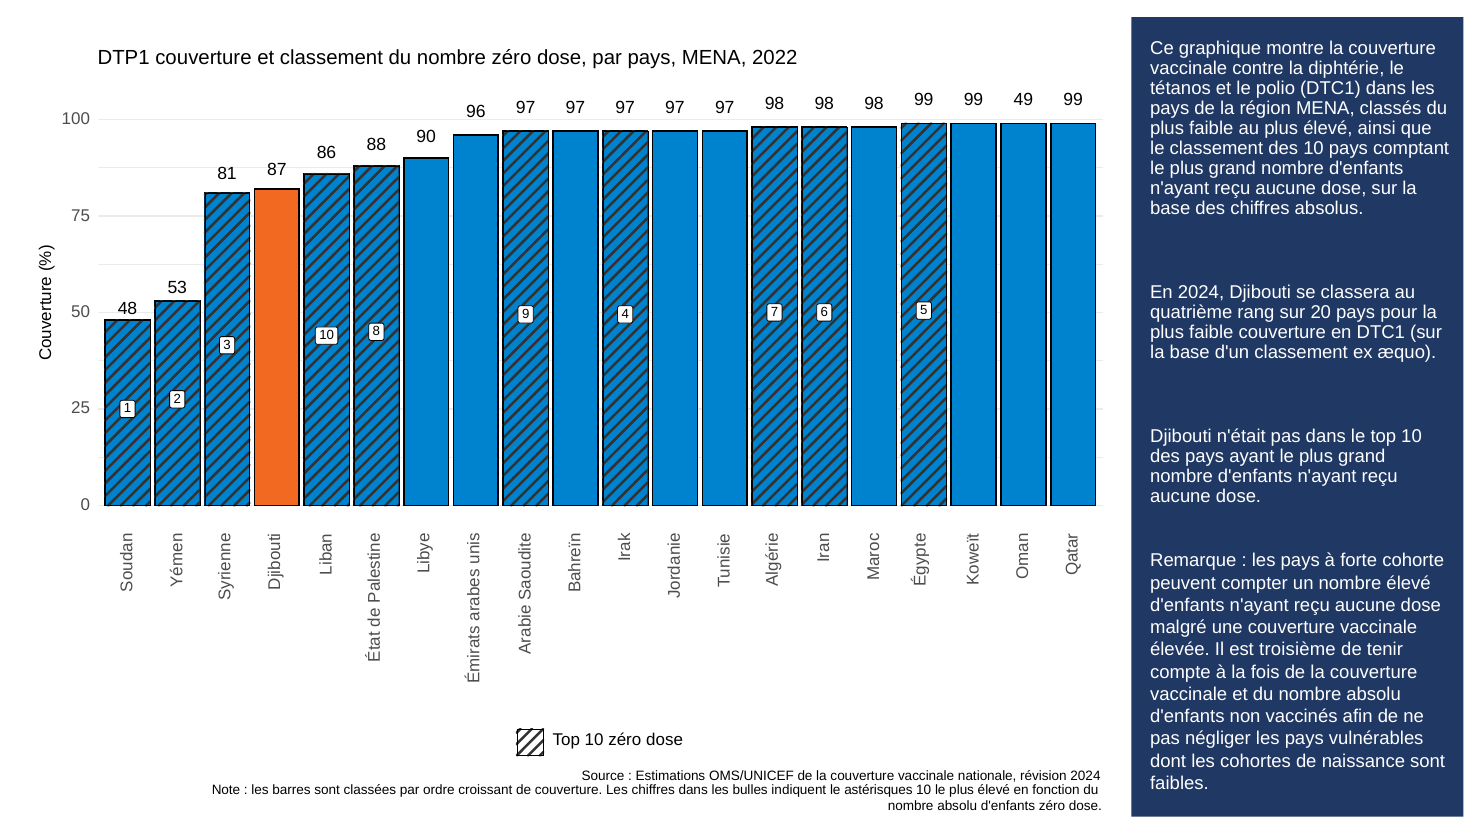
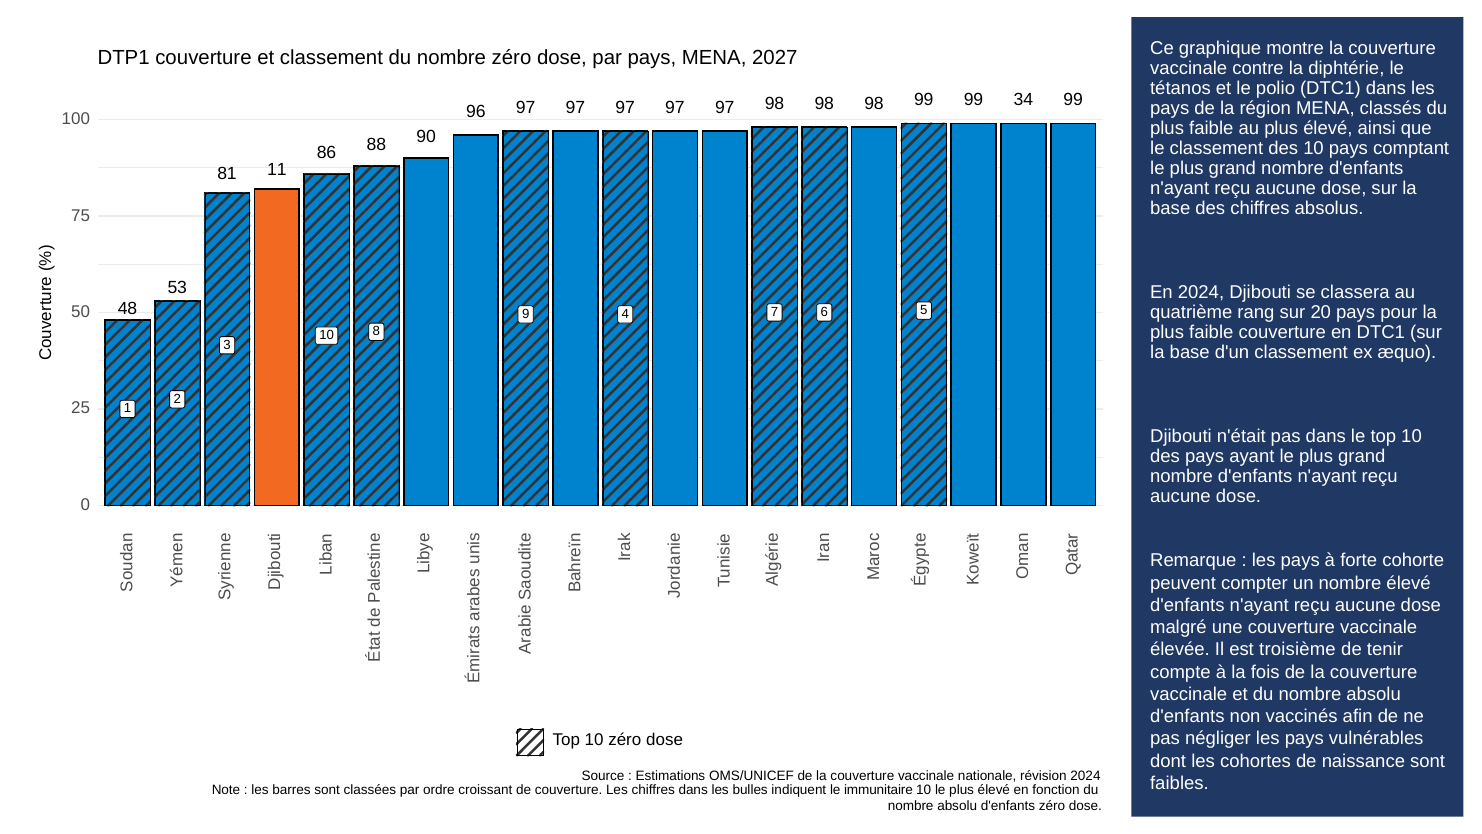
2022: 2022 -> 2027 (775, 57)
49: 49 -> 34 (1023, 100)
87: 87 -> 11 (277, 169)
astérisques: astérisques -> immunitaire (878, 790)
